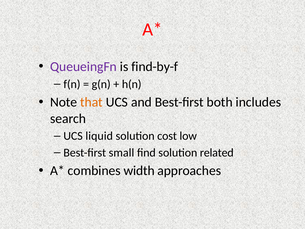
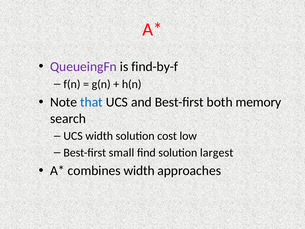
that colour: orange -> blue (91, 102)
includes: includes -> memory (258, 102)
UCS liquid: liquid -> width (99, 136)
related: related -> largest (217, 152)
